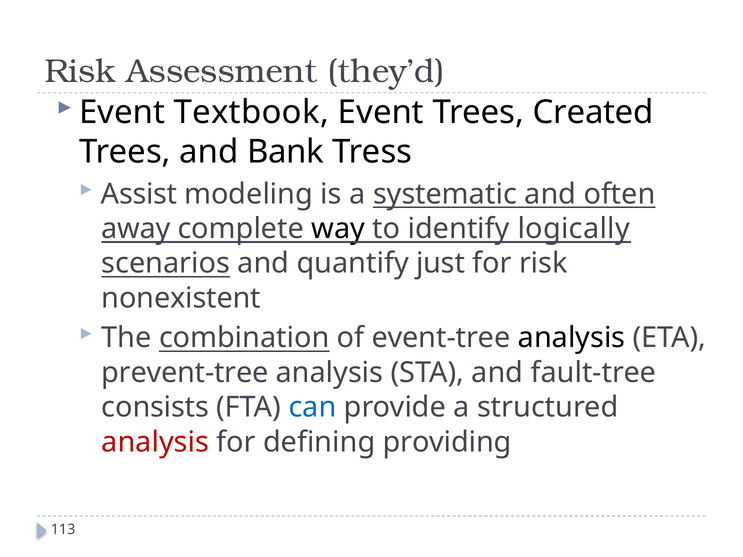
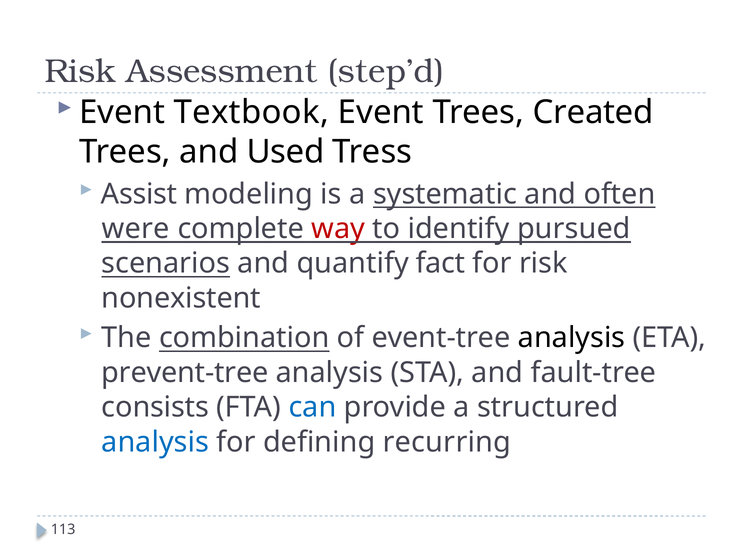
they’d: they’d -> step’d (386, 72)
Bank: Bank -> Used (286, 152)
away: away -> were (136, 229)
way colour: black -> red (338, 229)
logically: logically -> pursued (574, 229)
just: just -> fact (441, 264)
analysis colour: red -> blue (155, 442)
providing: providing -> recurring (447, 442)
